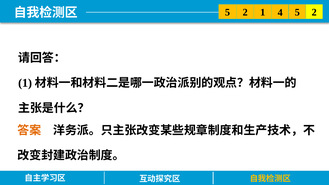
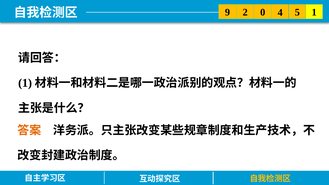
5: 5 -> 9 (228, 12)
1: 1 -> 0 (263, 12)
2: 2 -> 1 (314, 12)
